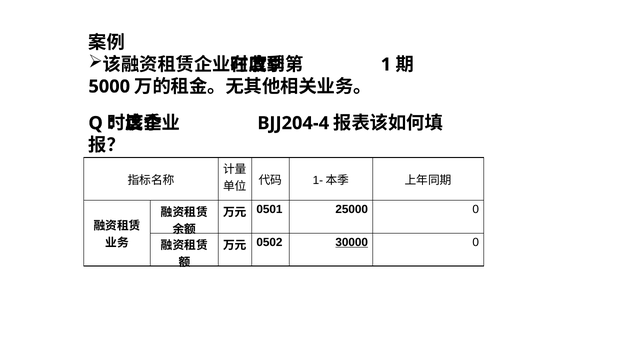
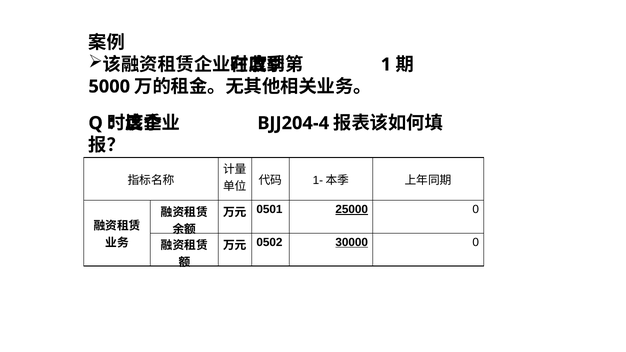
25000 underline: none -> present (352, 209)
